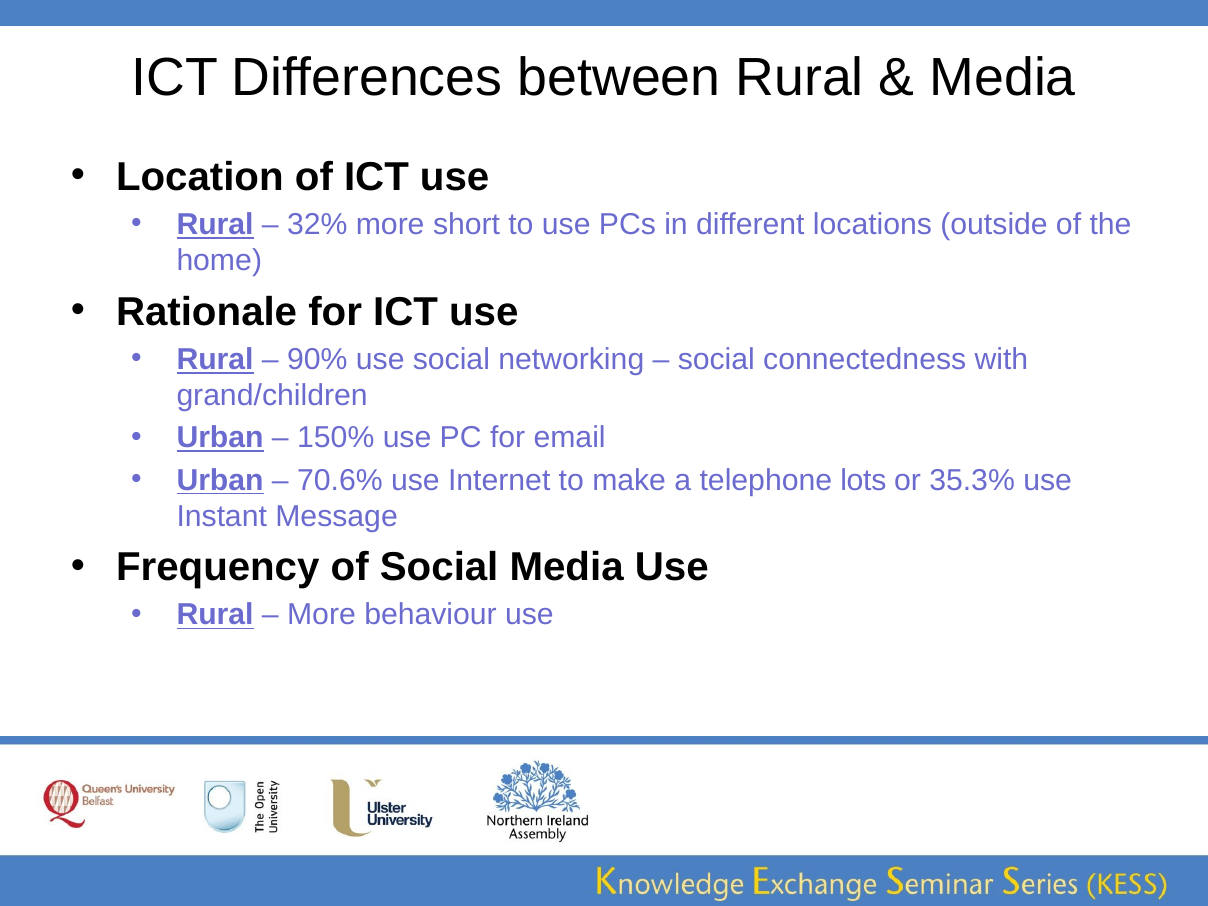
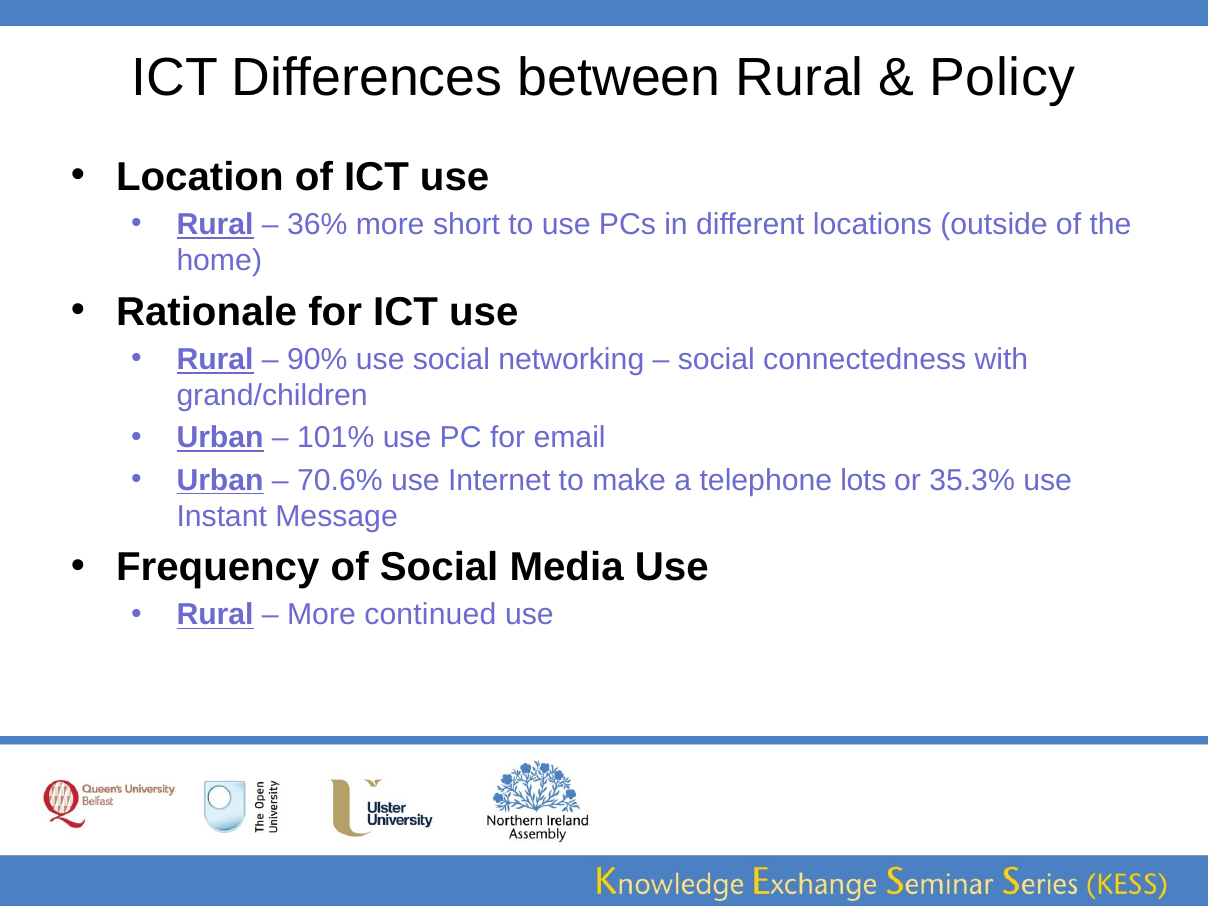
Media: Media -> Policy (1002, 78)
32%: 32% -> 36% (317, 224)
150%: 150% -> 101% (336, 438)
behaviour: behaviour -> continued (430, 615)
